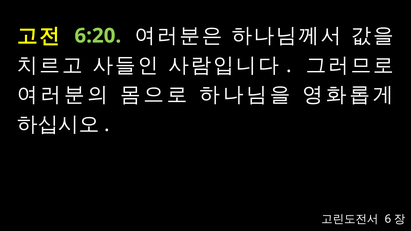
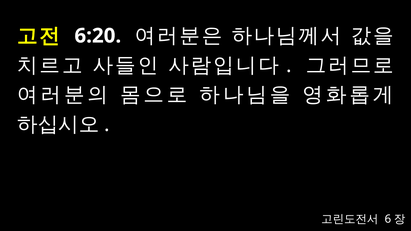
6:20 colour: light green -> white (98, 36)
